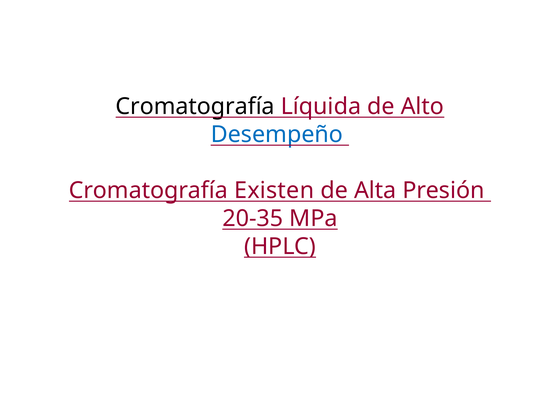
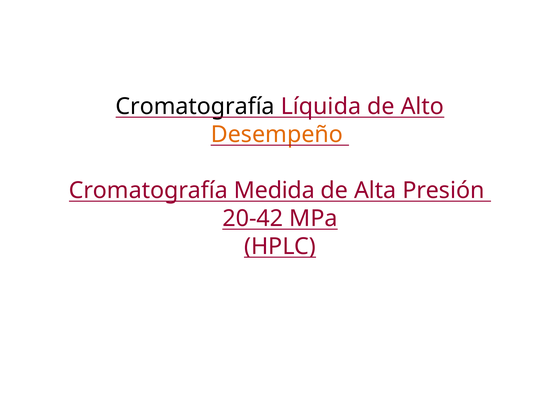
Desempeño colour: blue -> orange (277, 135)
Existen: Existen -> Medida (274, 191)
20-35: 20-35 -> 20-42 (253, 219)
